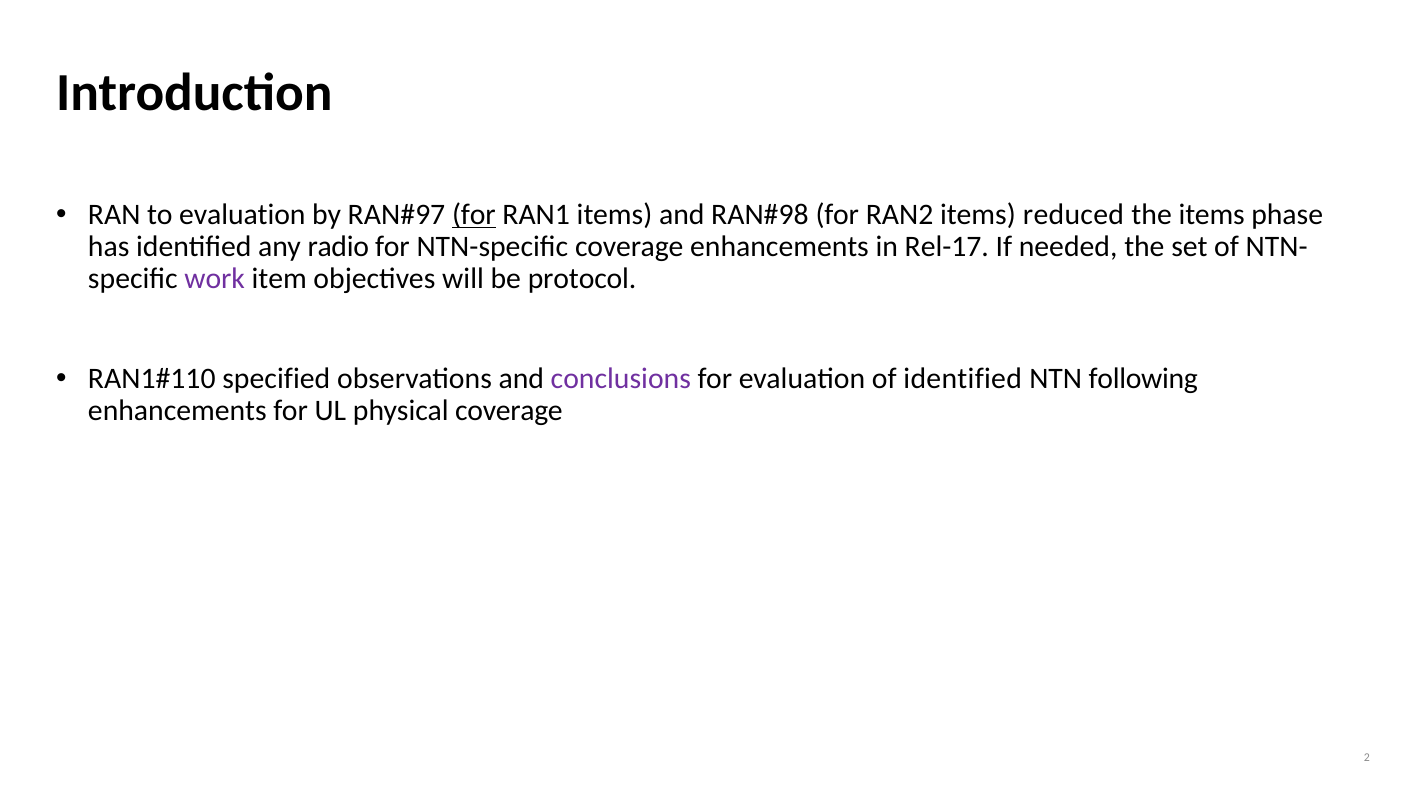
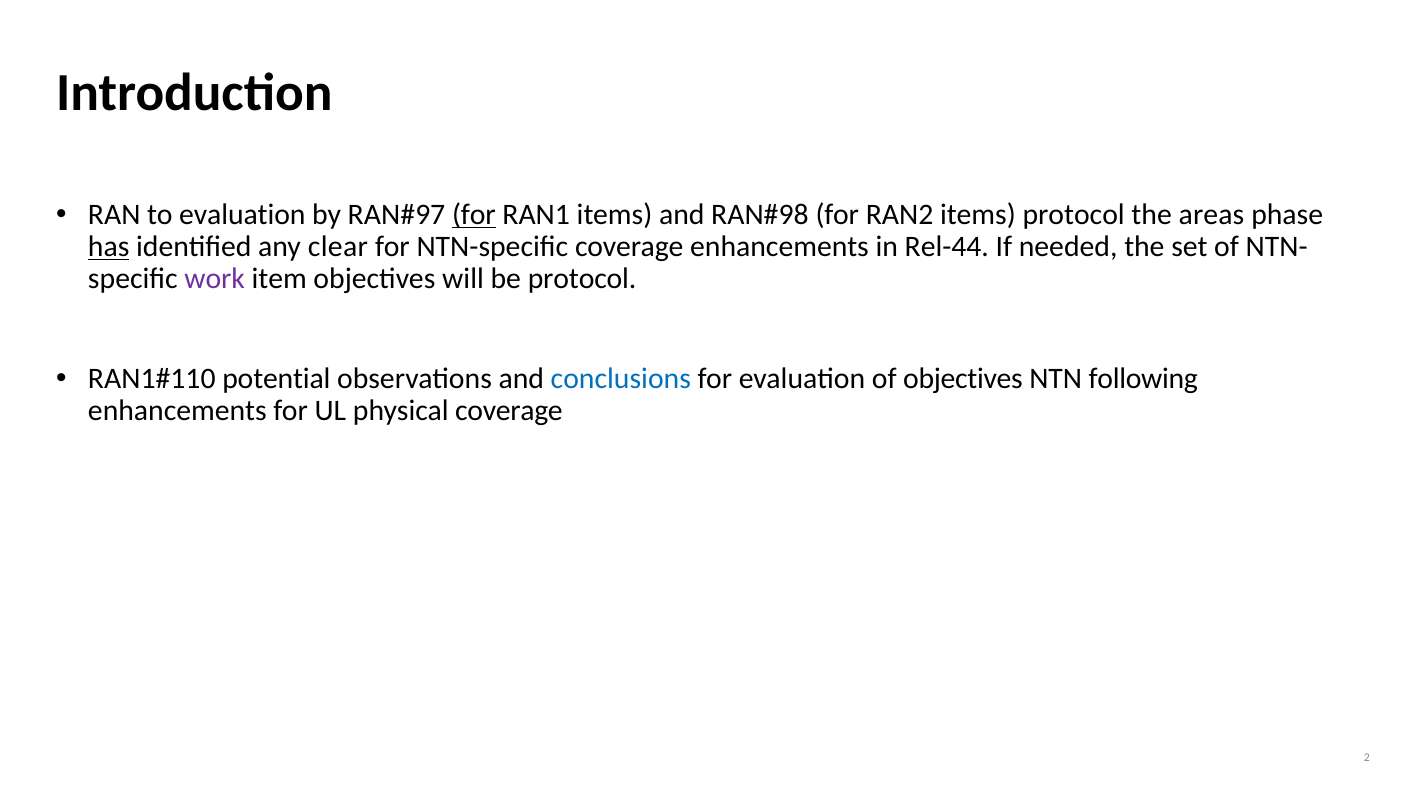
items reduced: reduced -> protocol (1074, 215)
the items: items -> areas (1211, 215)
has underline: none -> present (109, 247)
radio: radio -> clear (338, 247)
Rel-17: Rel-17 -> Rel-44 (947, 247)
specified: specified -> potential (276, 379)
conclusions colour: purple -> blue (621, 379)
of identified: identified -> objectives (963, 379)
